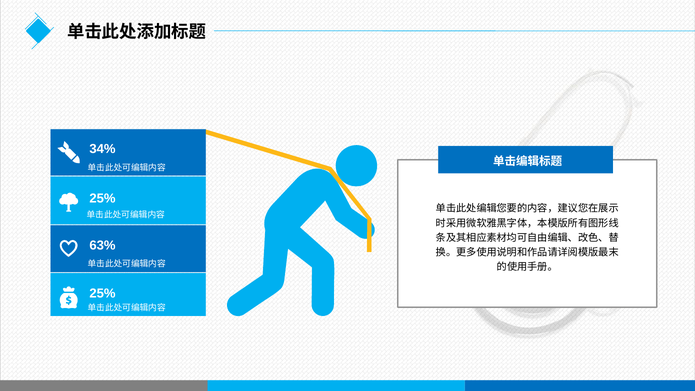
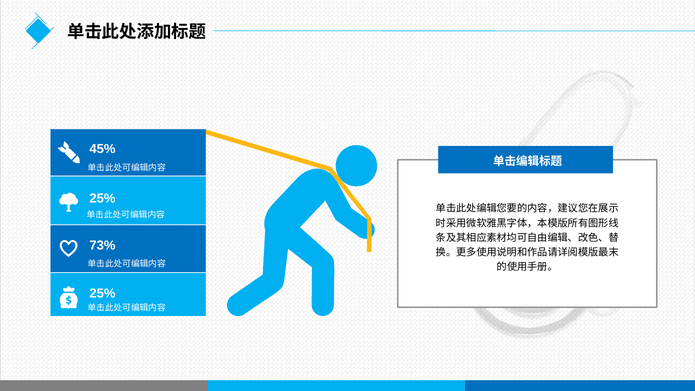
34%: 34% -> 45% (102, 149)
63%: 63% -> 73% (102, 245)
